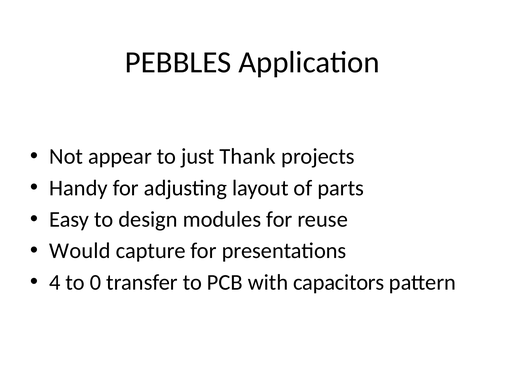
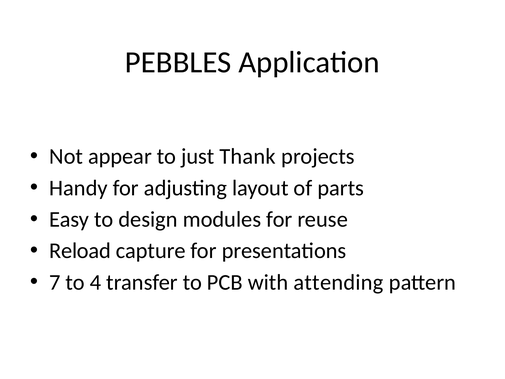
Would: Would -> Reload (80, 251)
4: 4 -> 7 (55, 282)
0: 0 -> 4 (96, 282)
capacitors: capacitors -> attending (338, 282)
